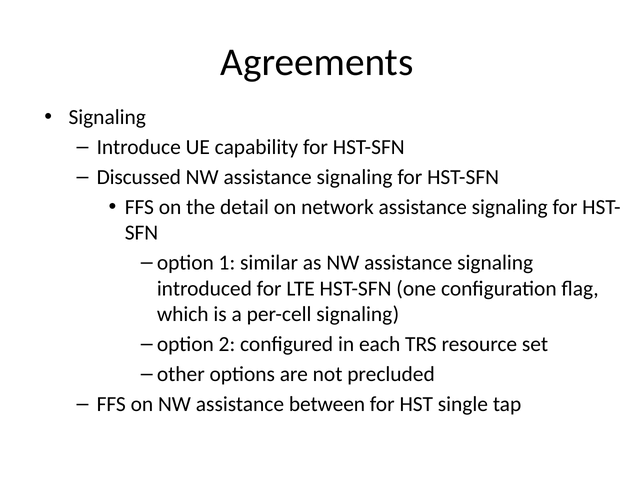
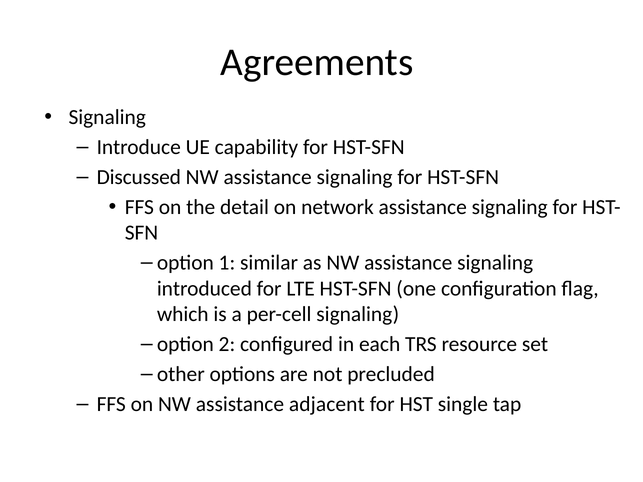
between: between -> adjacent (327, 404)
